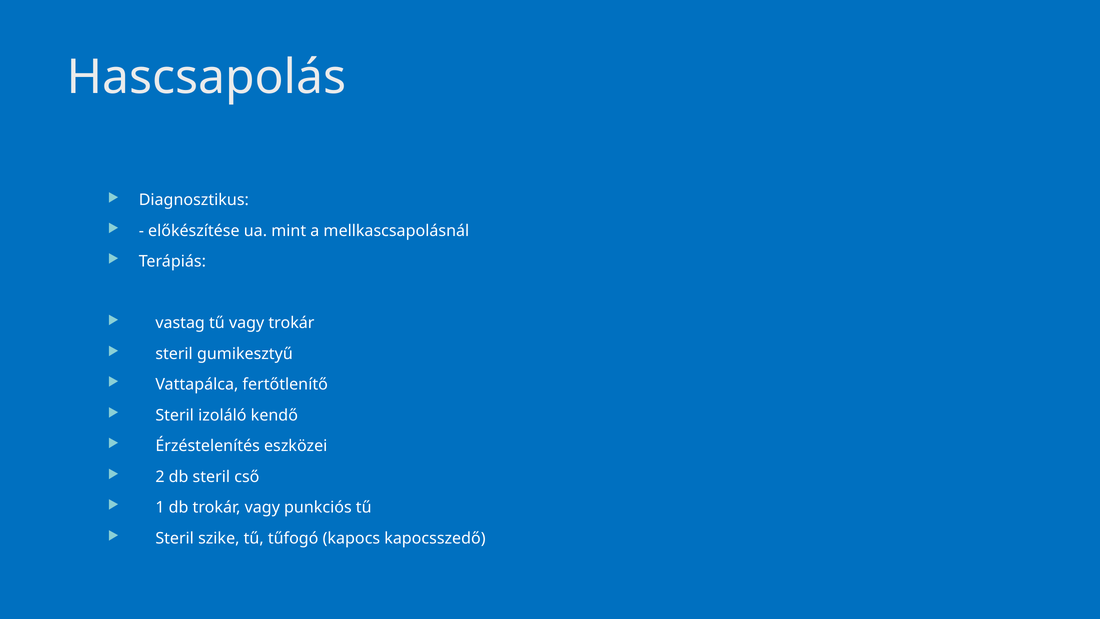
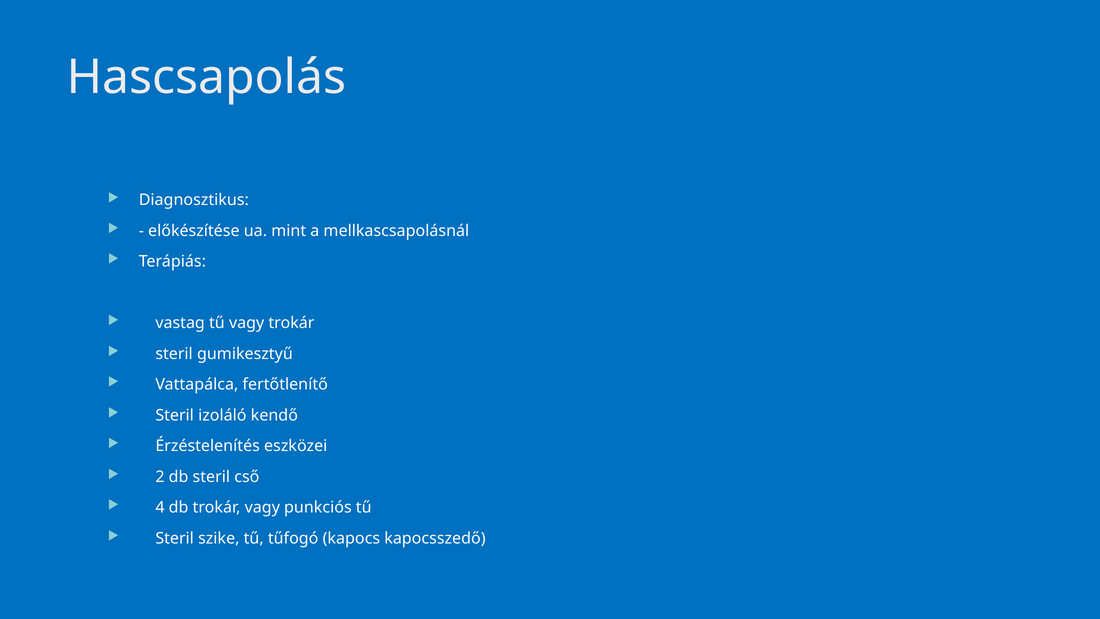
1: 1 -> 4 (160, 507)
